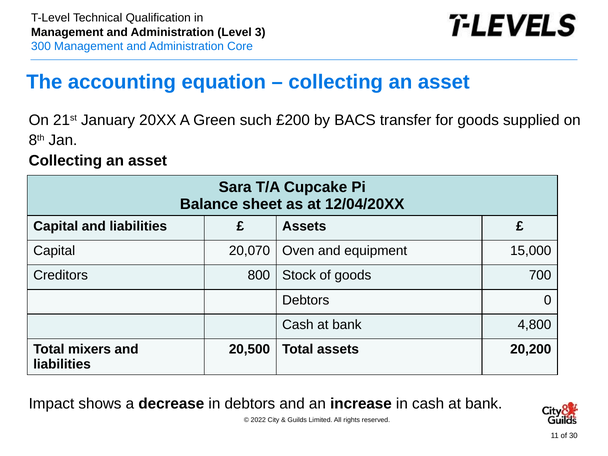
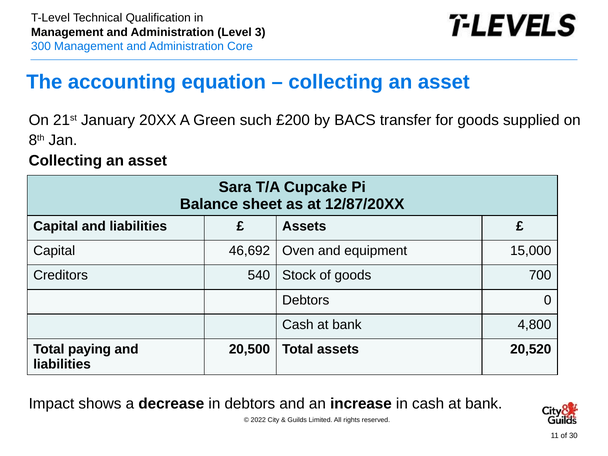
12/04/20XX: 12/04/20XX -> 12/87/20XX (365, 204)
20,070: 20,070 -> 46,692 (250, 251)
800: 800 -> 540 (259, 276)
mixers: mixers -> paying (90, 350)
20,200: 20,200 -> 20,520 (531, 350)
